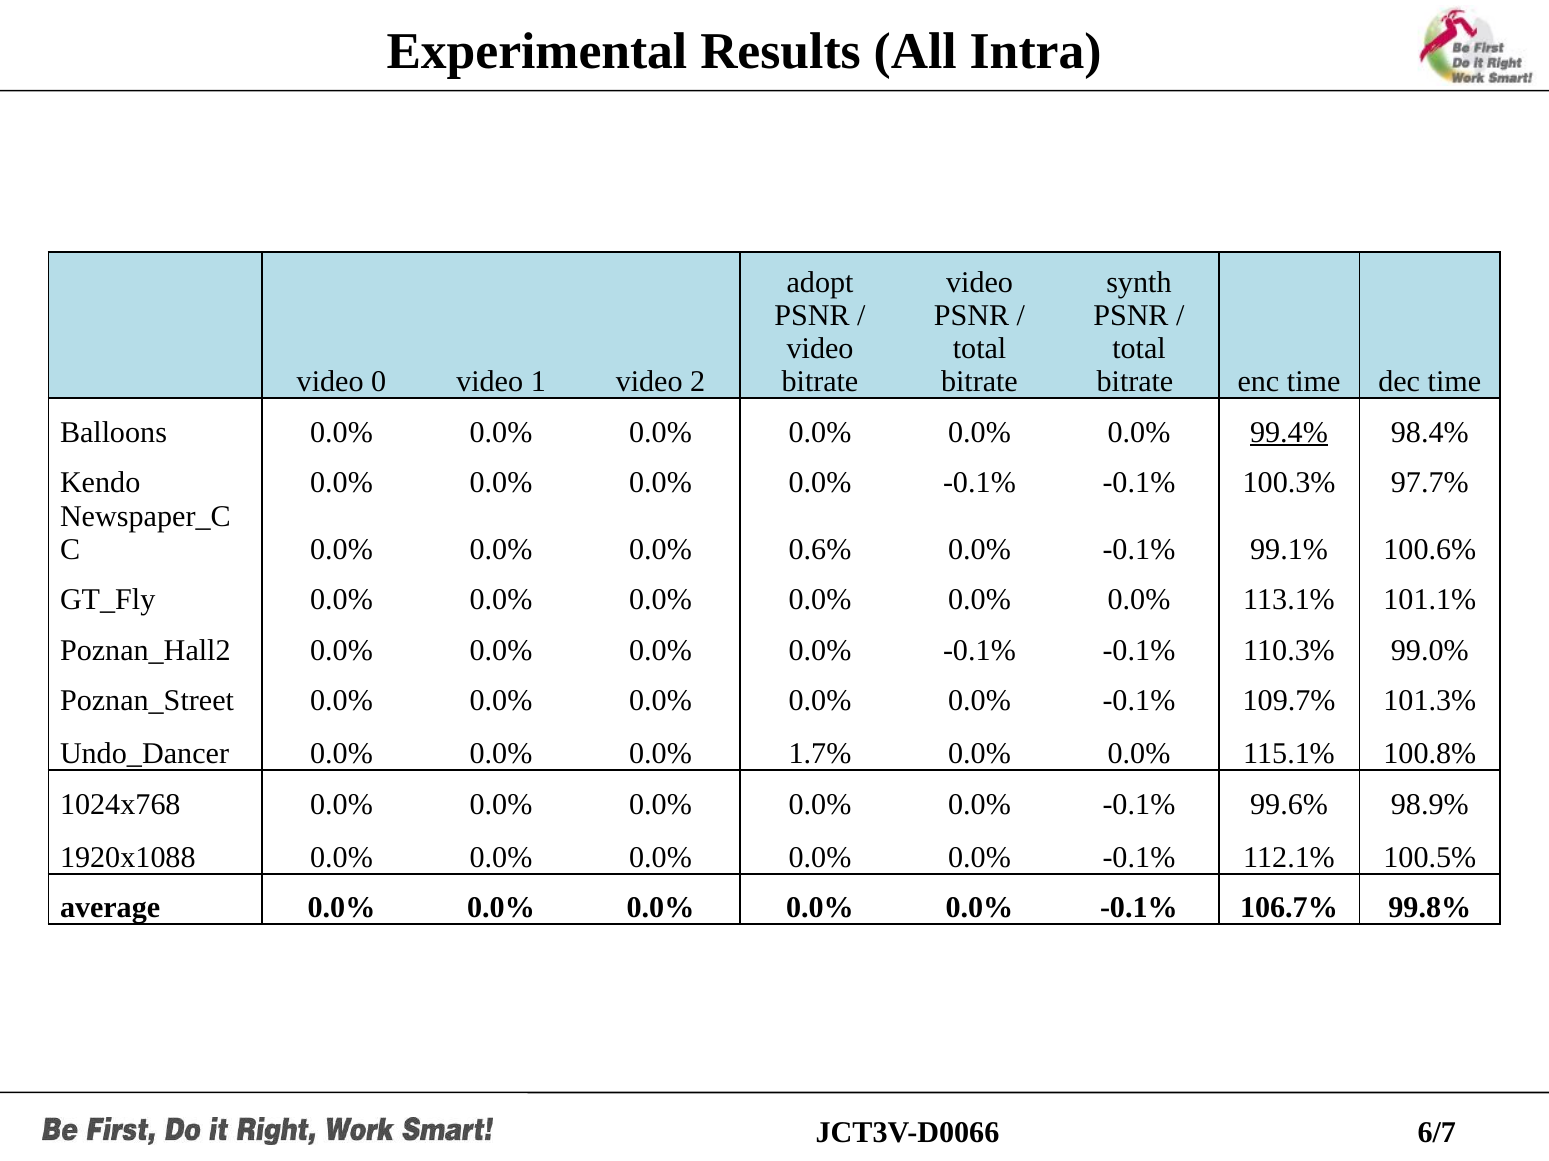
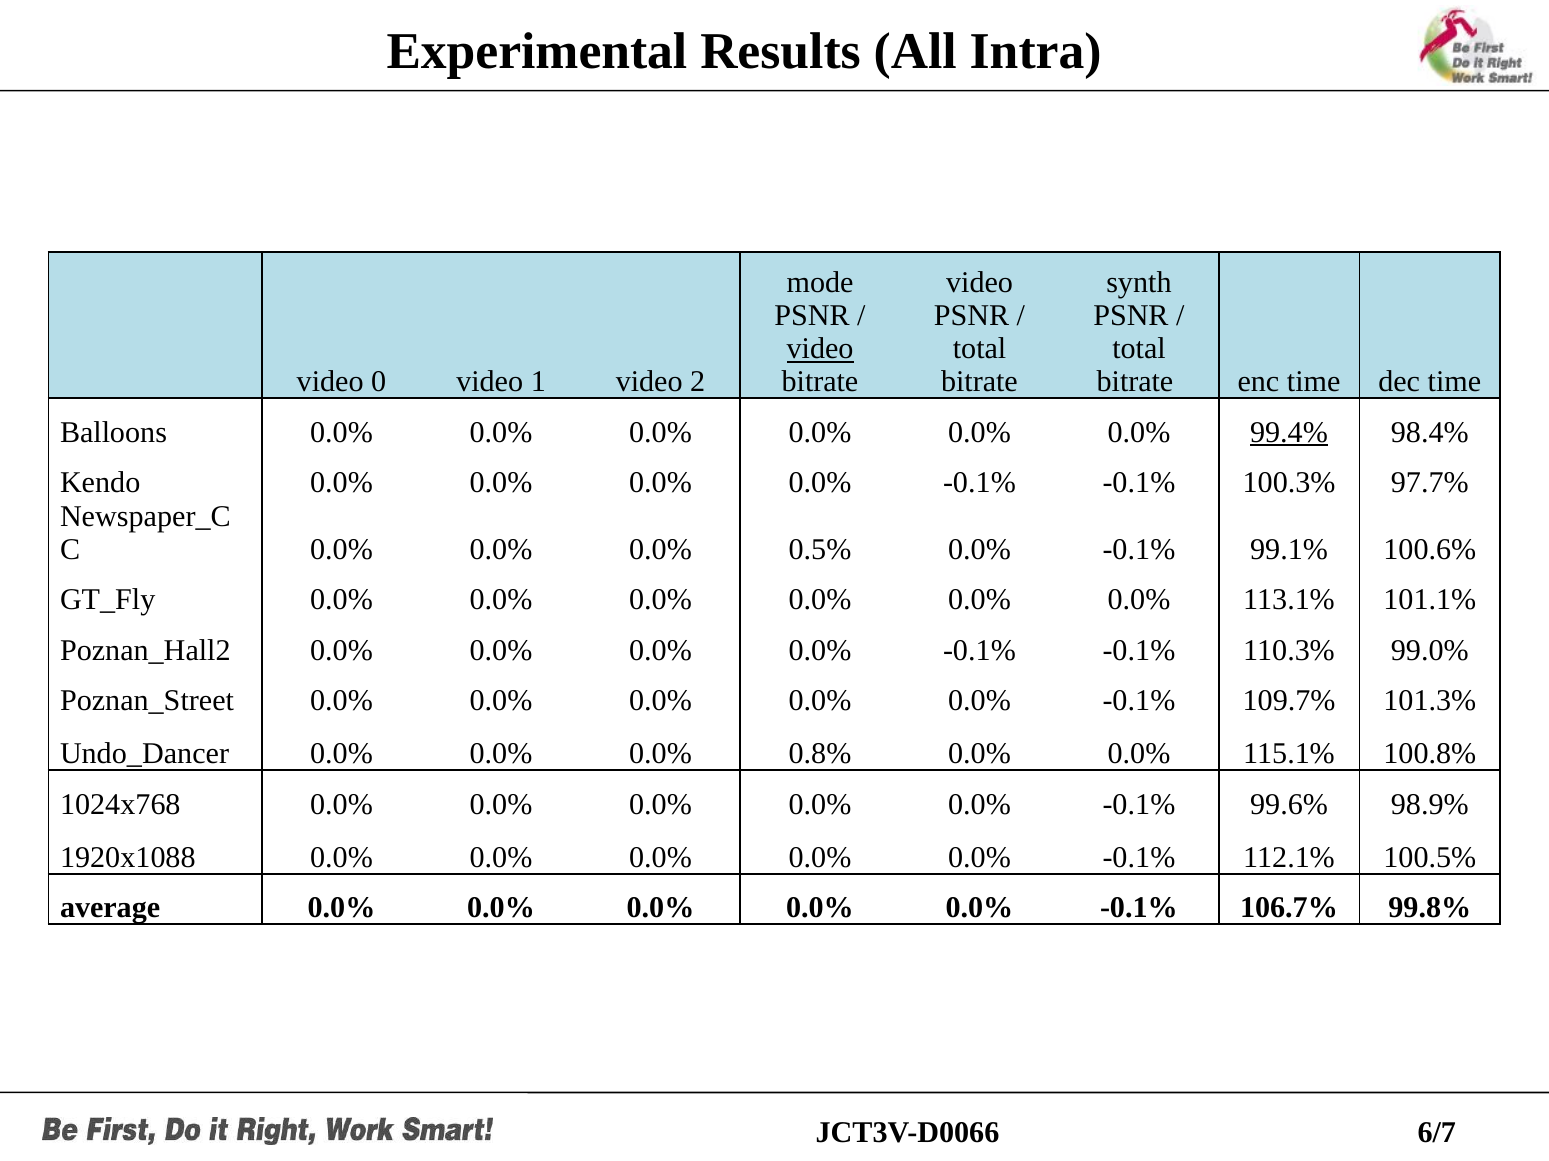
adopt: adopt -> mode (820, 282)
video underline: none -> present (820, 349)
0.6%: 0.6% -> 0.5% (820, 550)
1.7%: 1.7% -> 0.8% (820, 754)
